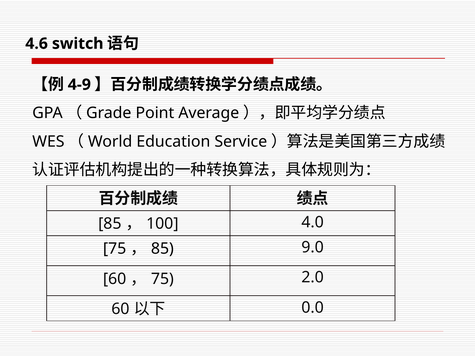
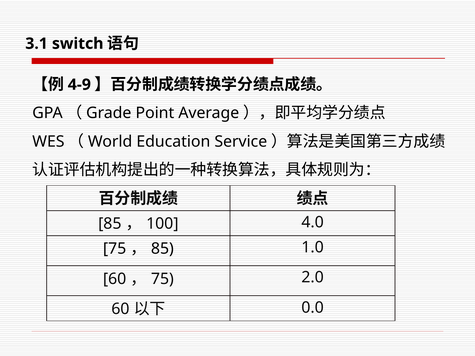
4.6: 4.6 -> 3.1 (37, 44)
9.0: 9.0 -> 1.0 (313, 247)
